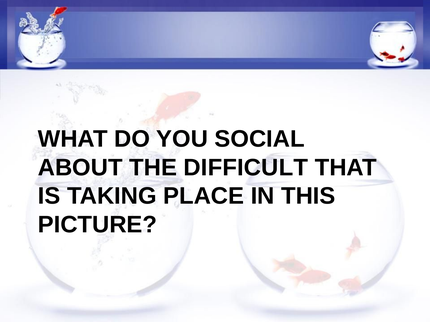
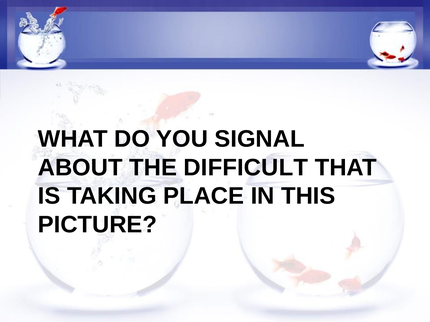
SOCIAL: SOCIAL -> SIGNAL (260, 139)
